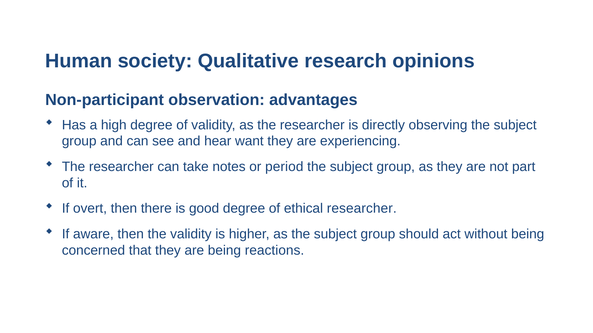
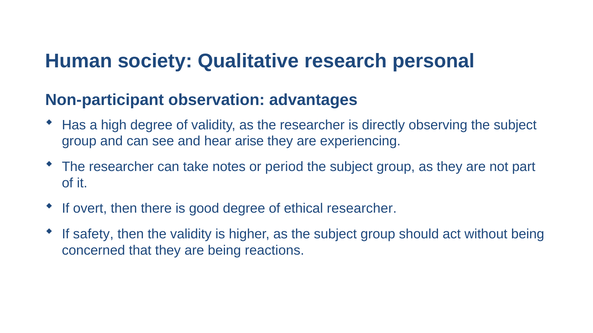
opinions: opinions -> personal (434, 61)
want: want -> arise (249, 141)
aware: aware -> safety (93, 234)
